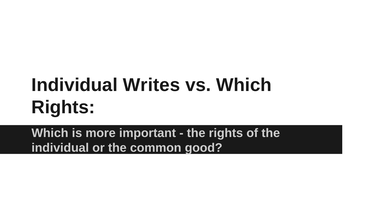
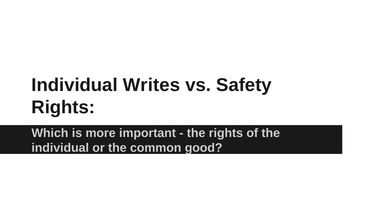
vs Which: Which -> Safety (244, 85)
